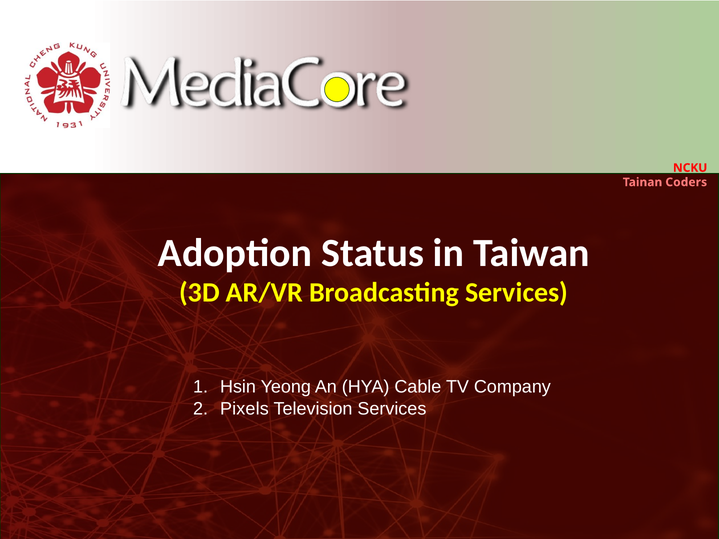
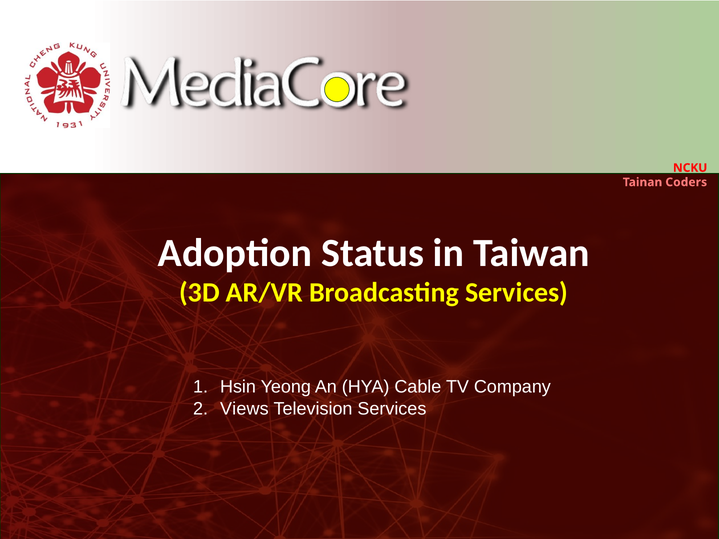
Pixels: Pixels -> Views (244, 409)
